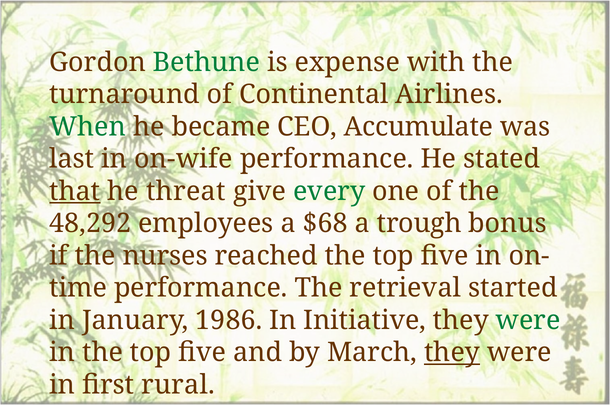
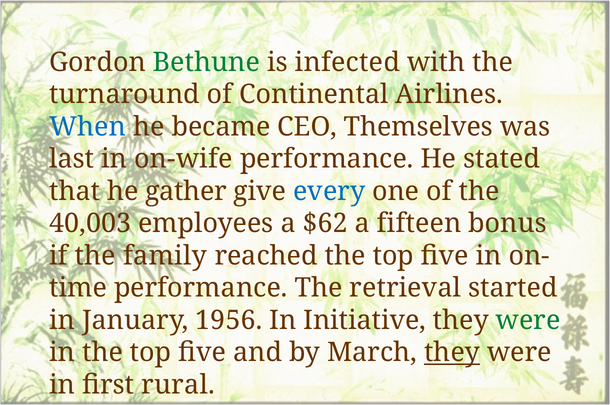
expense: expense -> infected (347, 62)
When colour: green -> blue (88, 127)
Accumulate: Accumulate -> Themselves (418, 127)
that underline: present -> none (75, 191)
threat: threat -> gather (186, 191)
every colour: green -> blue (329, 191)
48,292: 48,292 -> 40,003 (90, 223)
$68: $68 -> $62 (325, 223)
trough: trough -> fifteen (419, 223)
nurses: nurses -> family (165, 256)
1986: 1986 -> 1956 (229, 320)
